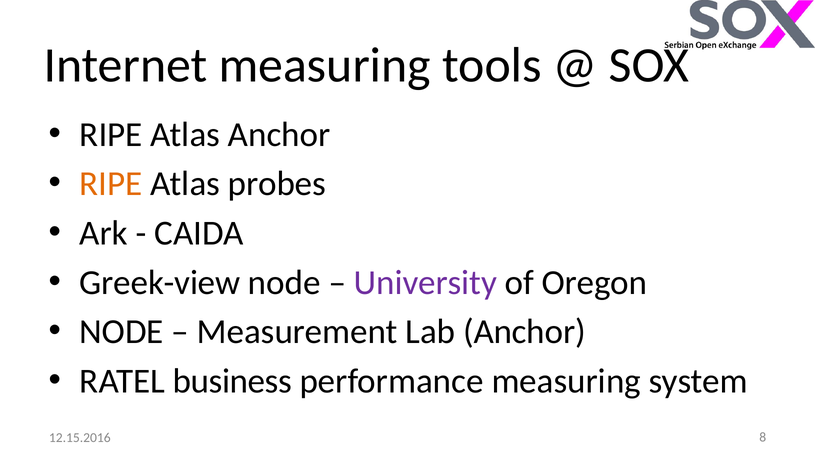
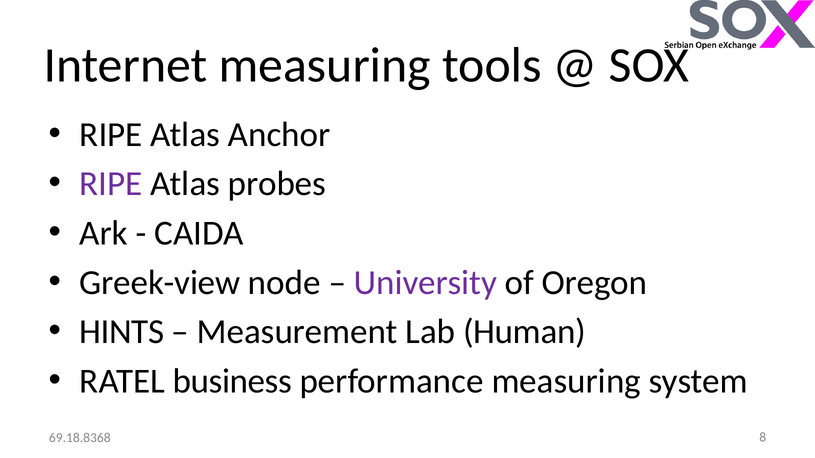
RIPE colour: orange -> purple (111, 184)
NODE: NODE -> HINTS (122, 332)
Lab Anchor: Anchor -> Human (524, 332)
12.15.2016: 12.15.2016 -> 69.18.8368 (80, 438)
